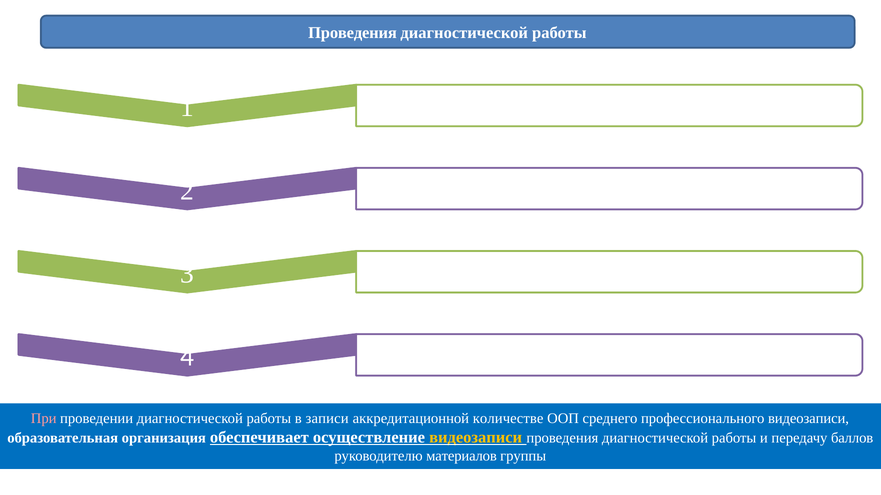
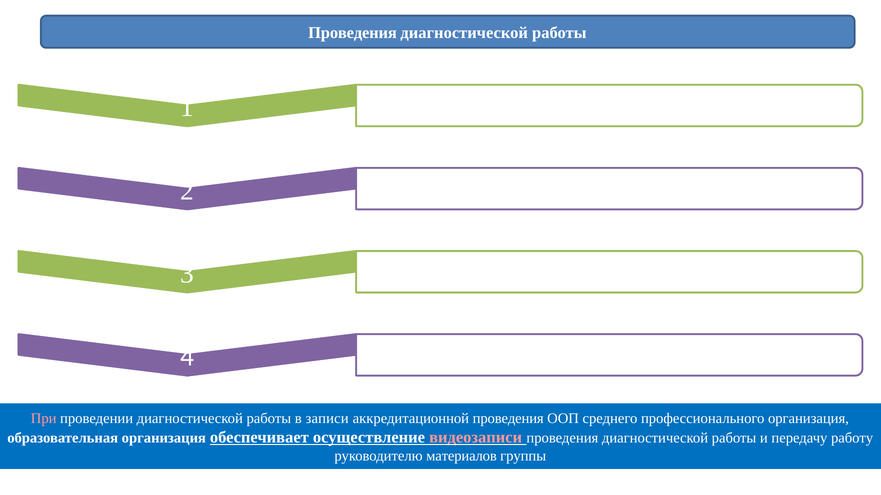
аккредитационной количестве: количестве -> проведения (508, 419)
профессионального видеозаписи: видеозаписи -> организация (808, 419)
видеозаписи colour: yellow -> pink (476, 438)
баллов: баллов -> работу (852, 438)
